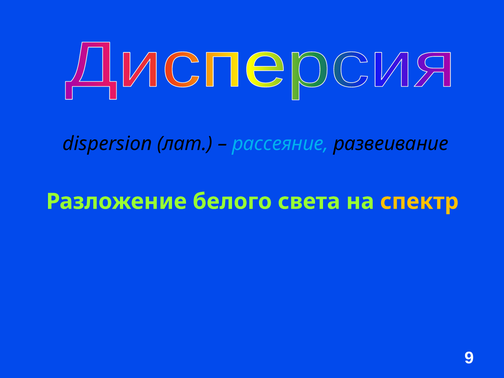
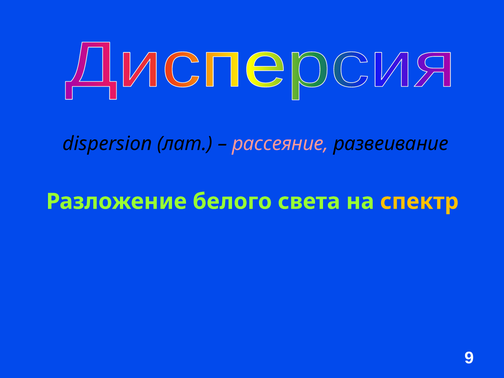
рассеяние colour: light blue -> pink (280, 144)
